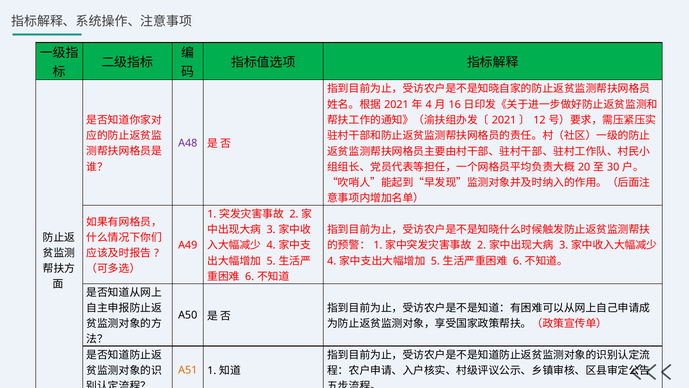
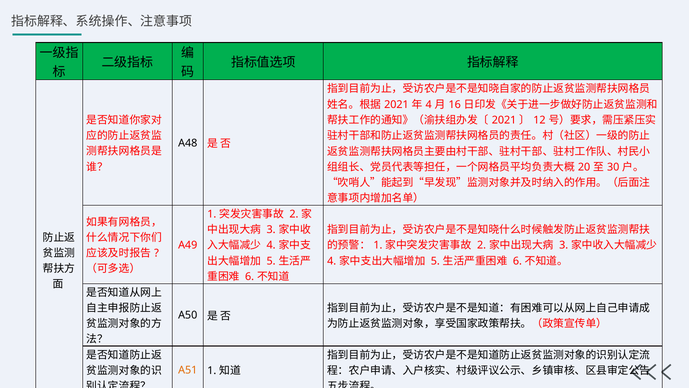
A48 colour: purple -> black (188, 143)
